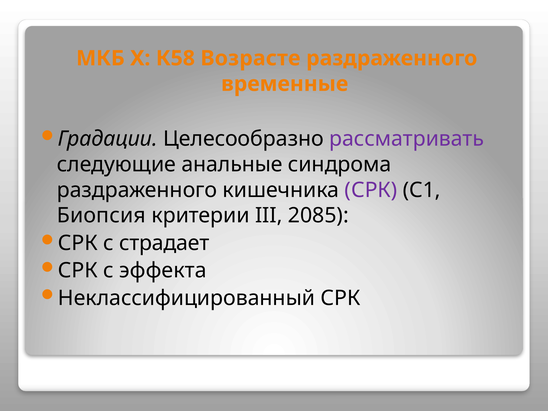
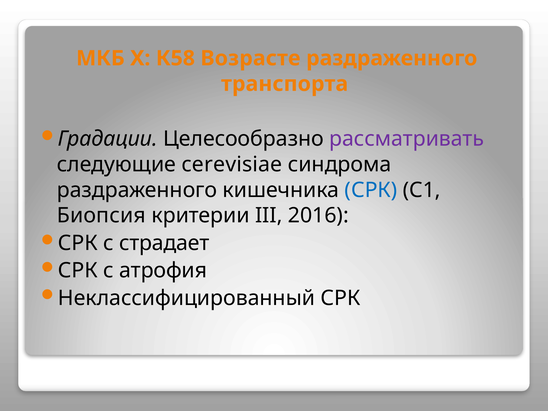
временные: временные -> транспорта (285, 84)
анальные: анальные -> cerevisiae (232, 164)
СРК colour: purple -> blue (371, 190)
2085: 2085 -> 2016 (318, 216)
эффекта: эффекта -> атрофия (163, 271)
